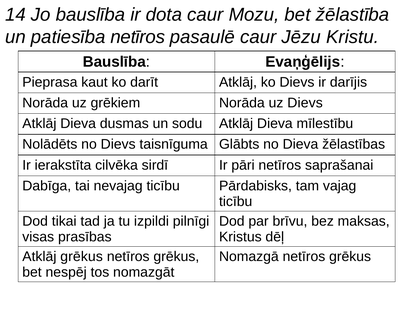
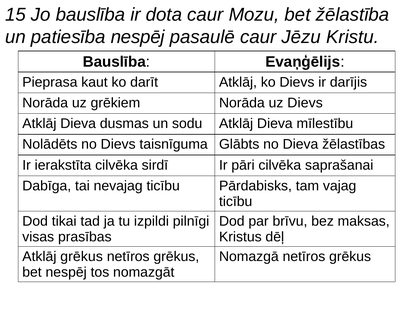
14: 14 -> 15 (15, 15)
patiesība netīros: netīros -> nespēj (138, 37)
pāri netīros: netīros -> cilvēka (280, 165)
